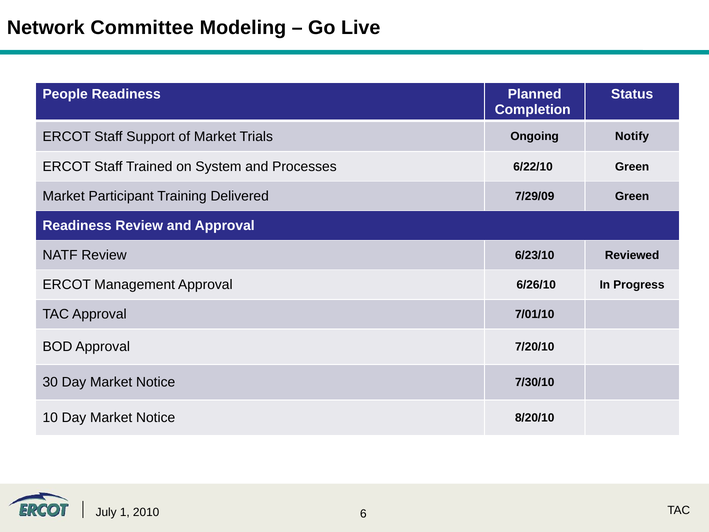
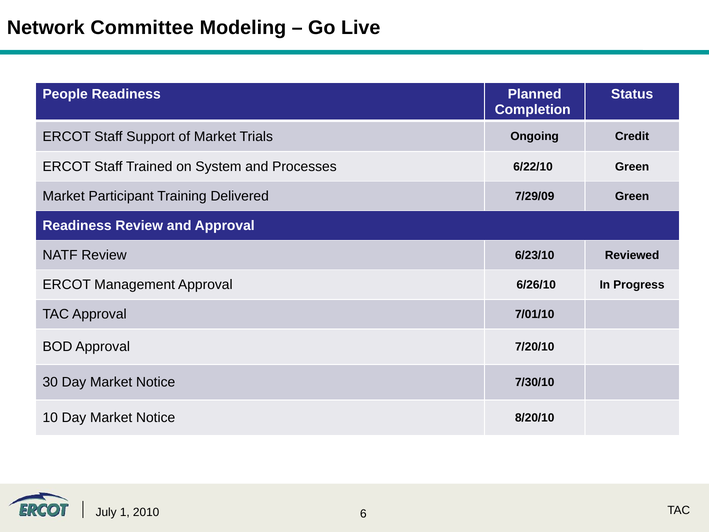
Notify: Notify -> Credit (632, 136)
